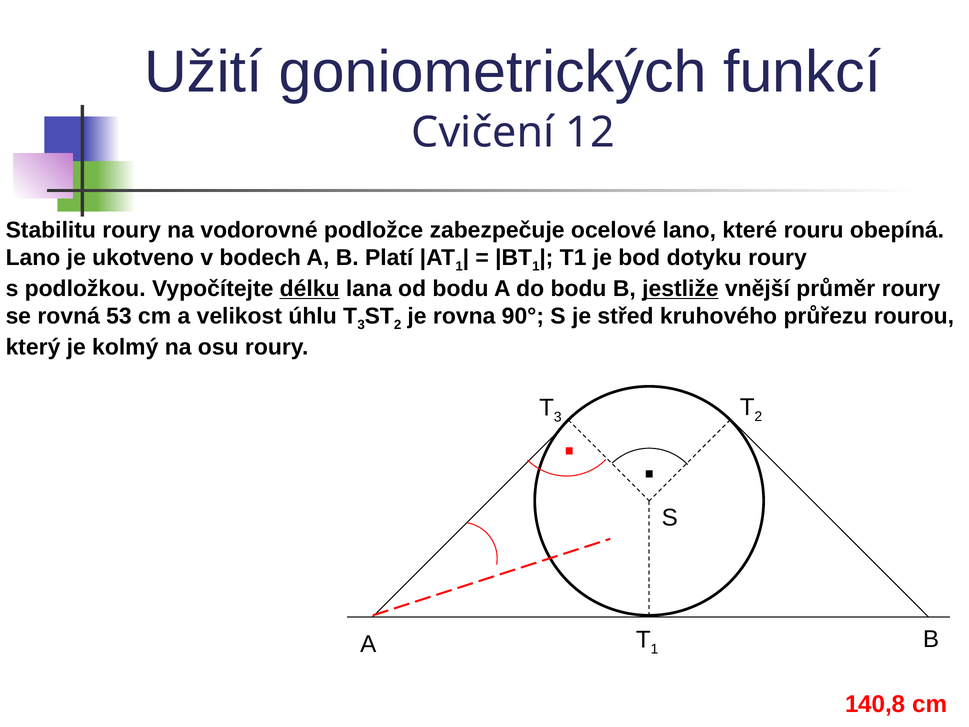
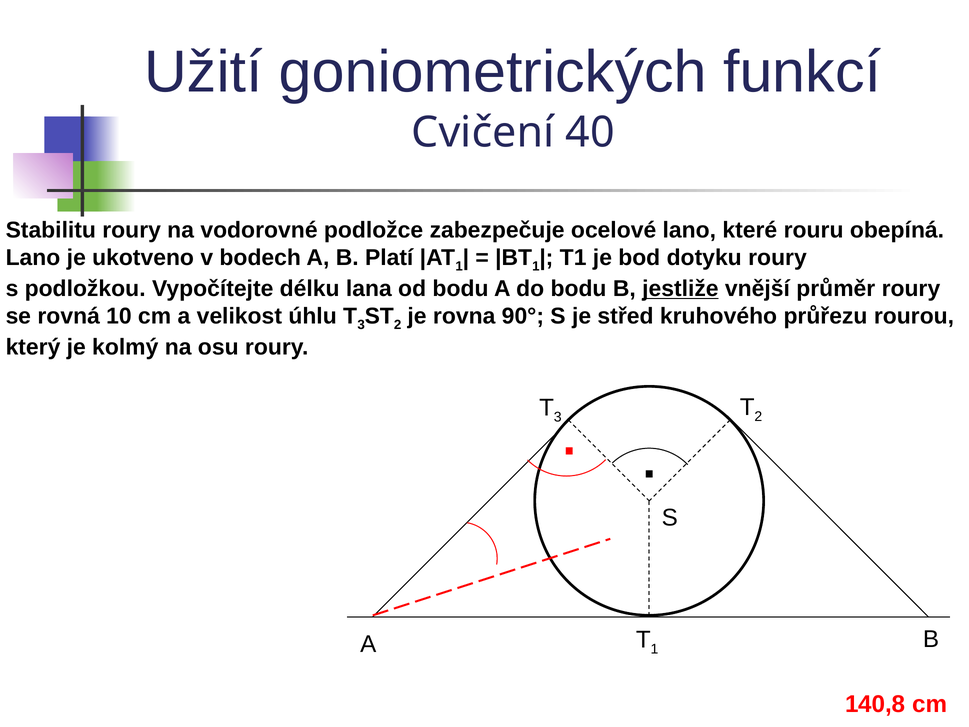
12: 12 -> 40 (590, 132)
délku underline: present -> none (310, 289)
53: 53 -> 10 (119, 316)
